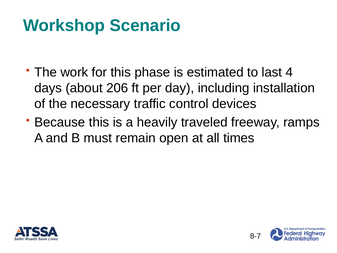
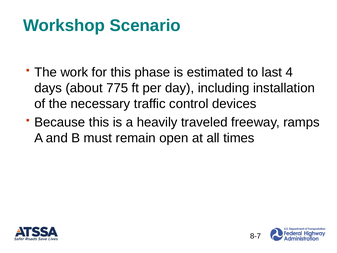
206: 206 -> 775 (117, 88)
